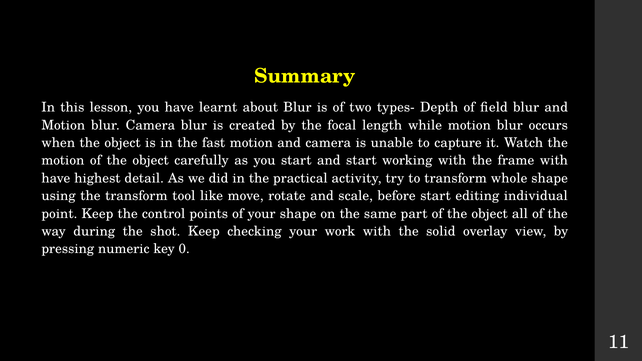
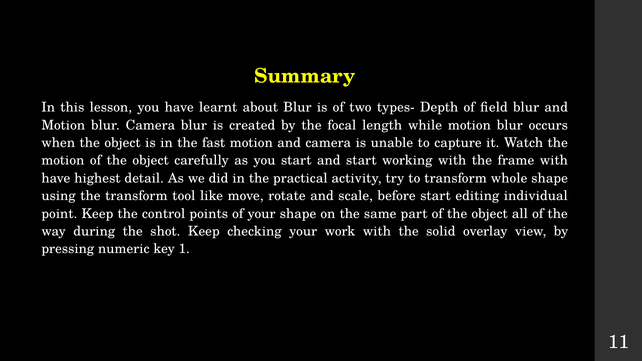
0: 0 -> 1 (184, 249)
